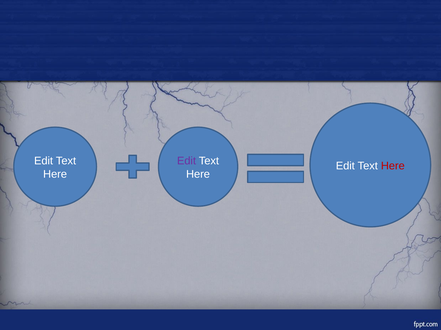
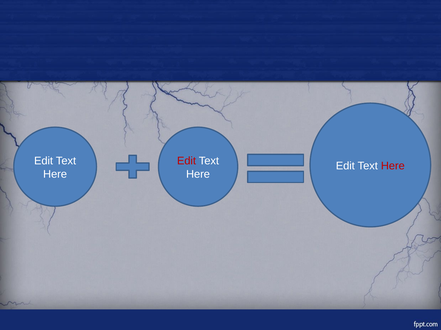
Edit colour: purple -> red (187, 161)
